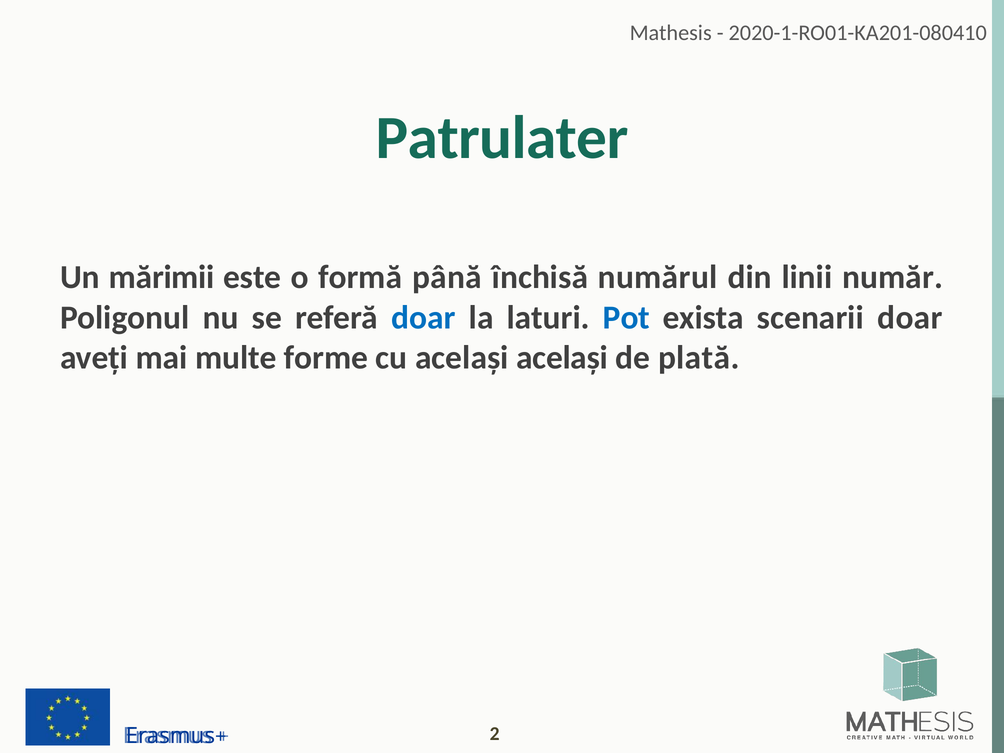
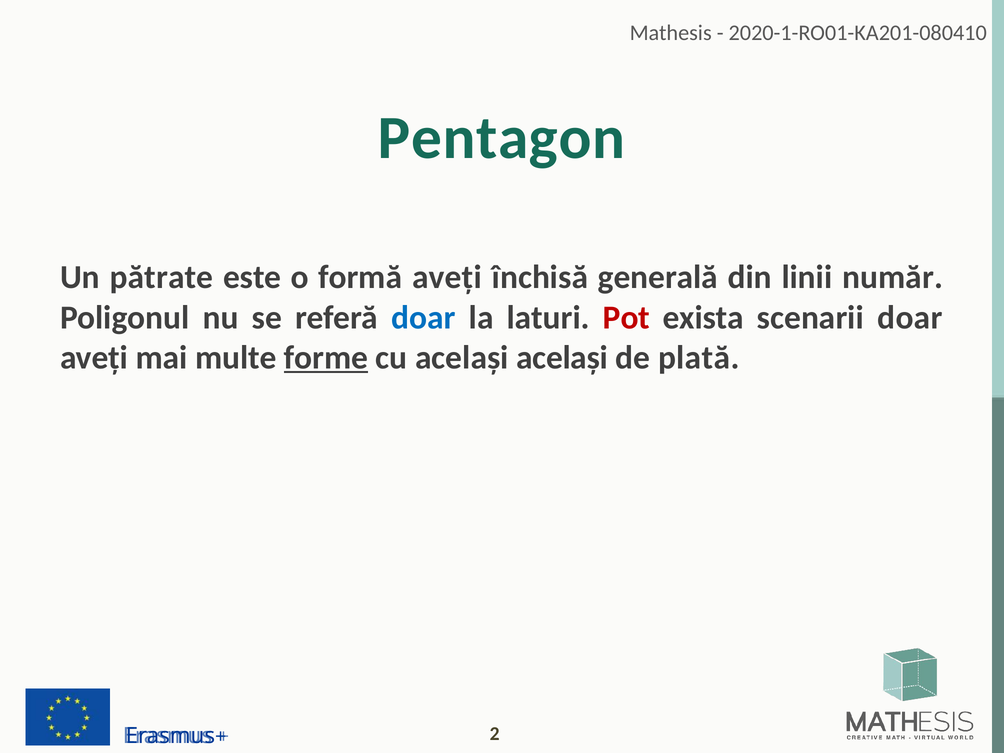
Patrulater: Patrulater -> Pentagon (501, 138)
mărimii: mărimii -> pătrate (161, 277)
formă până: până -> aveți (447, 277)
numărul: numărul -> generală (658, 277)
Pot colour: blue -> red (627, 318)
forme underline: none -> present (326, 358)
